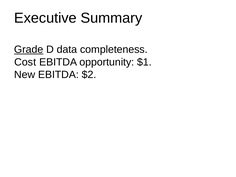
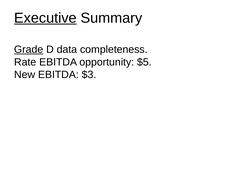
Executive underline: none -> present (45, 18)
Cost: Cost -> Rate (25, 62)
$1: $1 -> $5 (144, 62)
$2: $2 -> $3 (89, 75)
